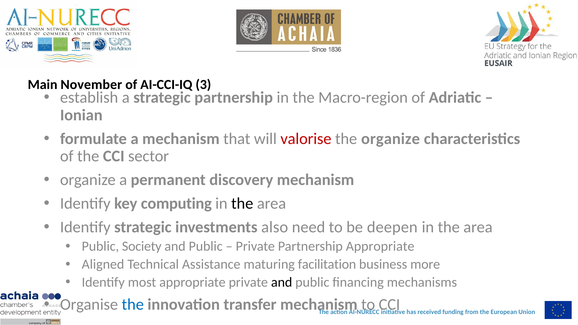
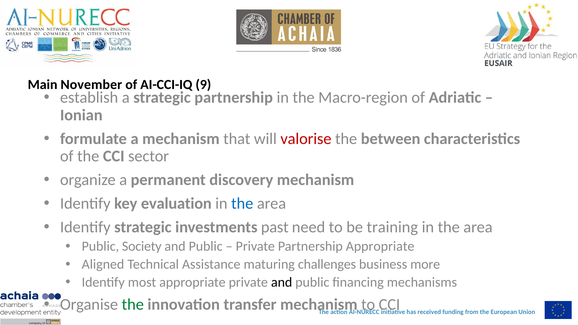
3: 3 -> 9 (203, 85)
the organize: organize -> between (391, 139)
computing: computing -> evaluation (176, 204)
the colour: black -> blue (242, 204)
also: also -> past (275, 227)
deepen: deepen -> training (392, 227)
facilitation: facilitation -> challenges (327, 264)
the colour: blue -> green (133, 305)
